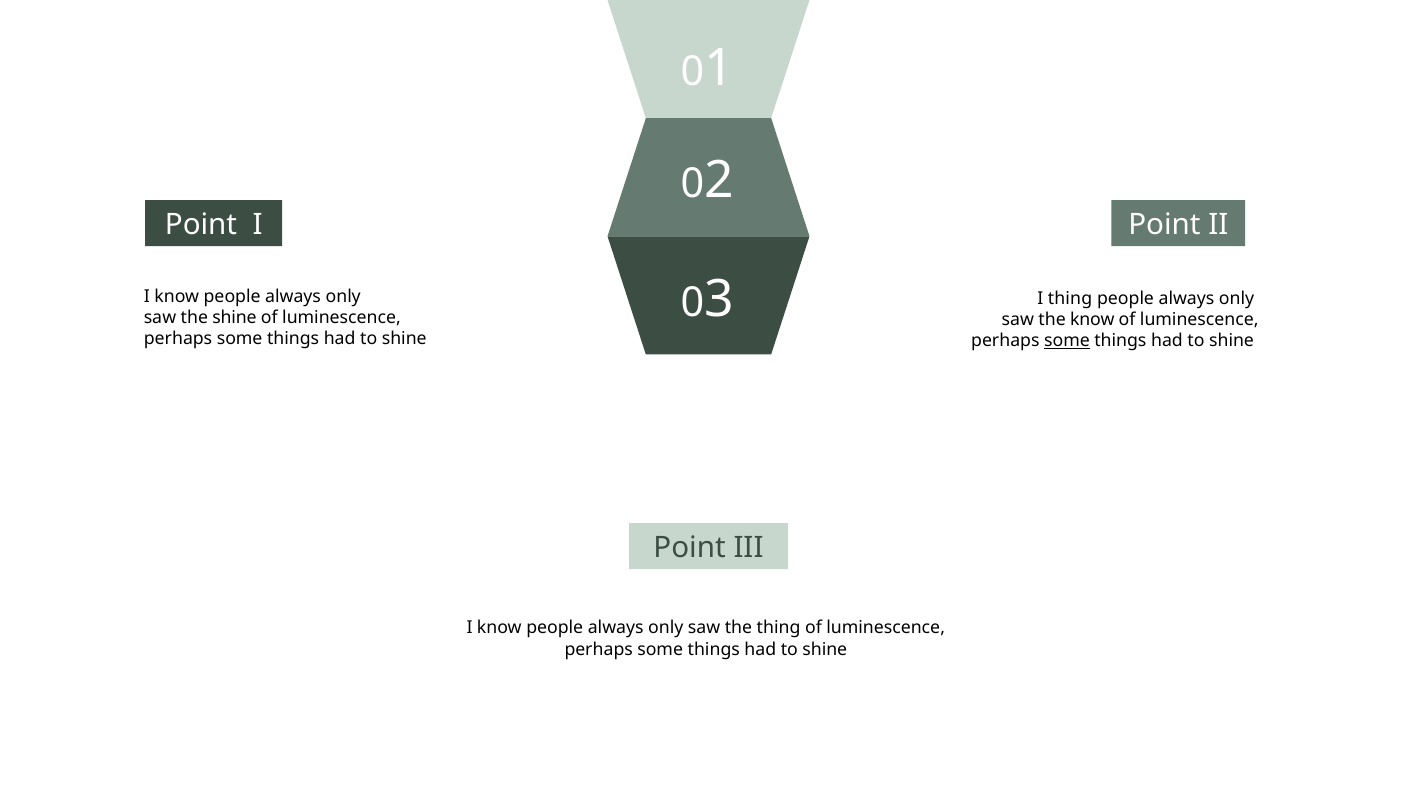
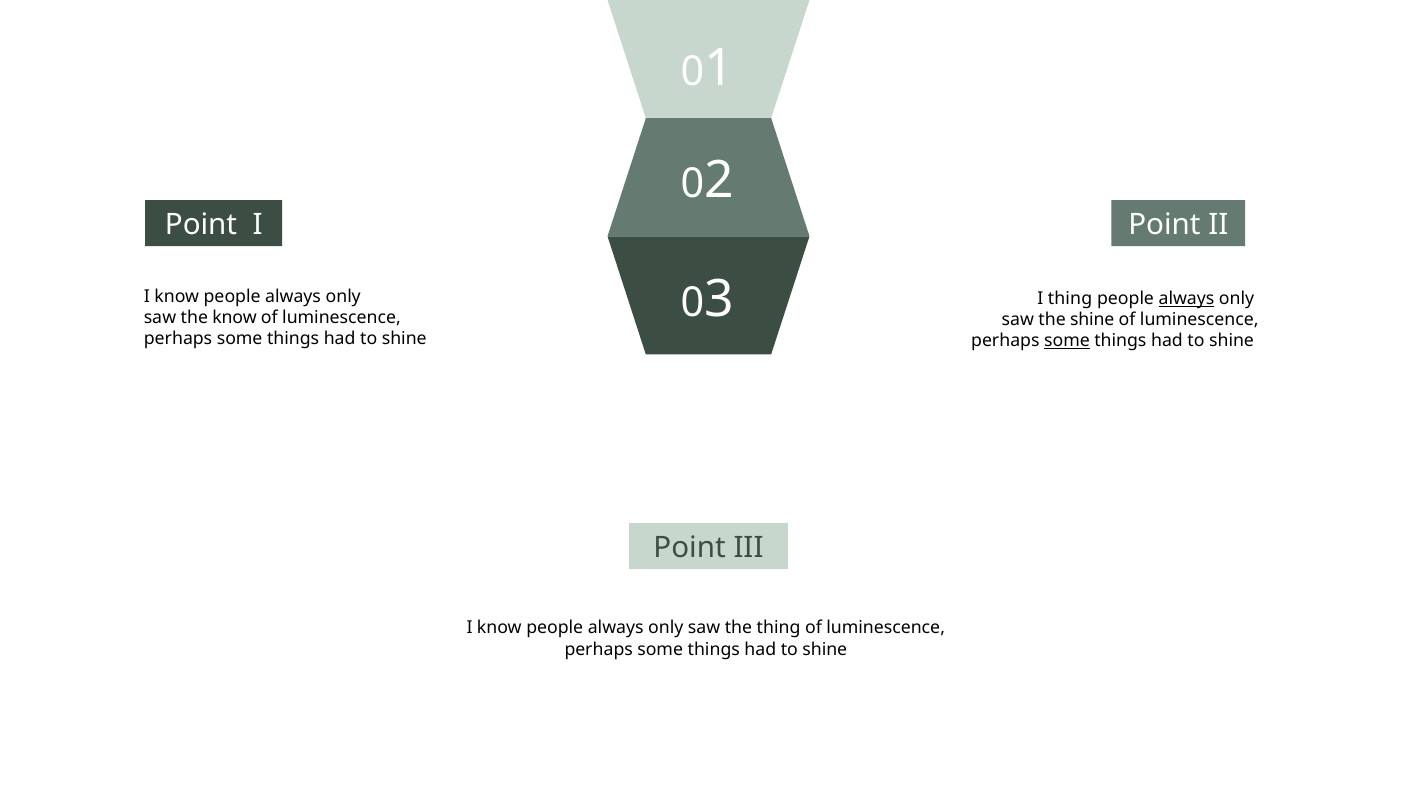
always underline: none -> present (1186, 299)
the shine: shine -> know (235, 318)
the know: know -> shine (1092, 320)
